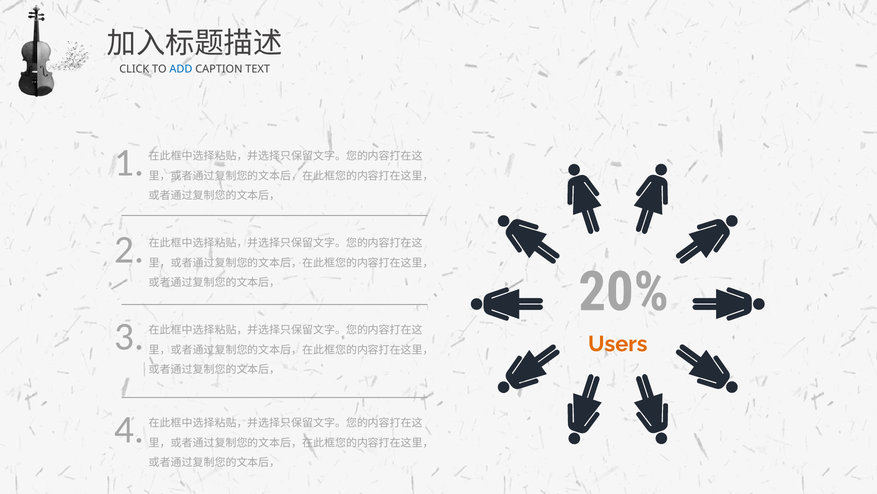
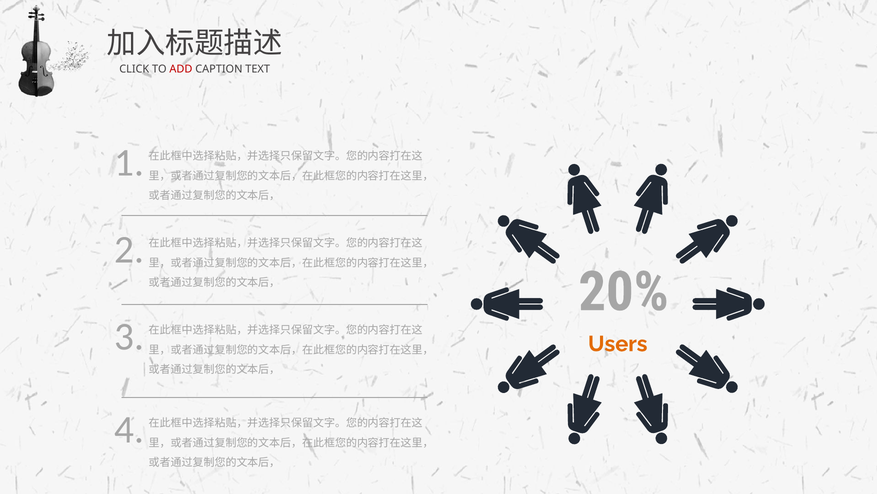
ADD colour: blue -> red (181, 69)
